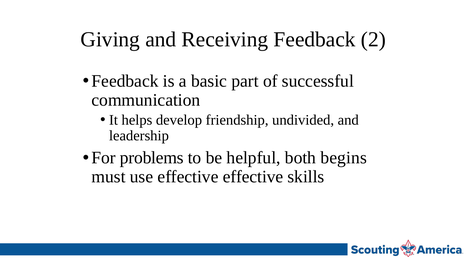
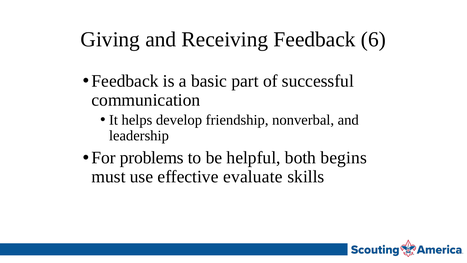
2: 2 -> 6 (373, 39)
undivided: undivided -> nonverbal (303, 120)
effective effective: effective -> evaluate (253, 177)
